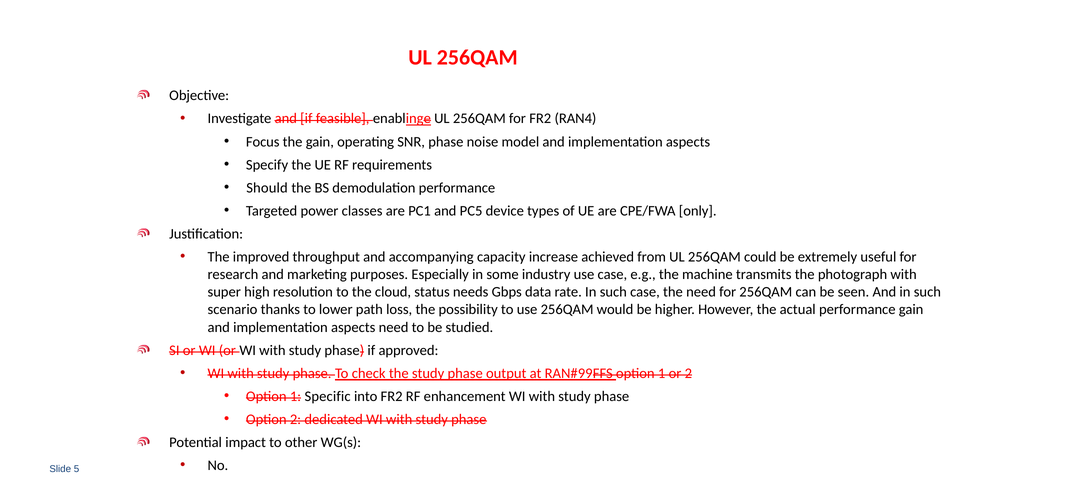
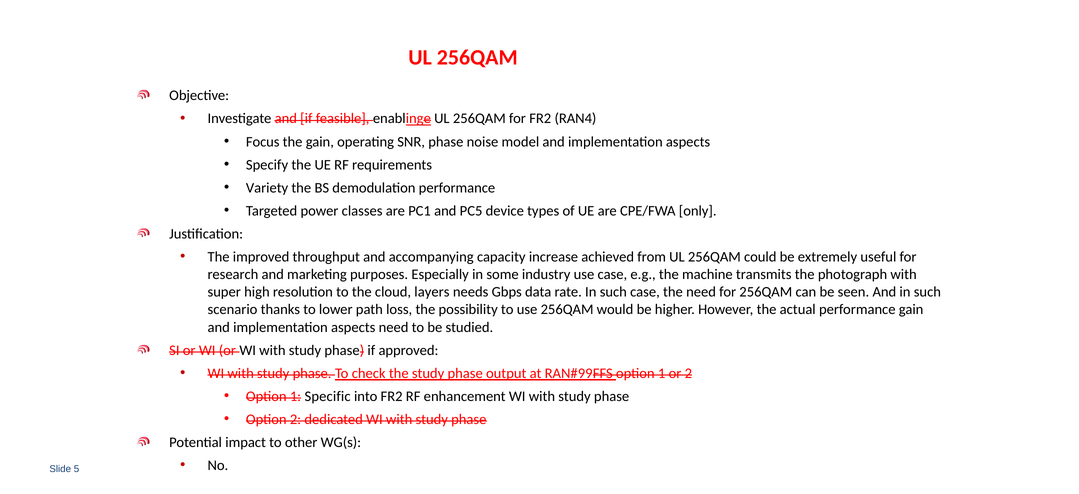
Should: Should -> Variety (267, 188)
status: status -> layers (432, 292)
